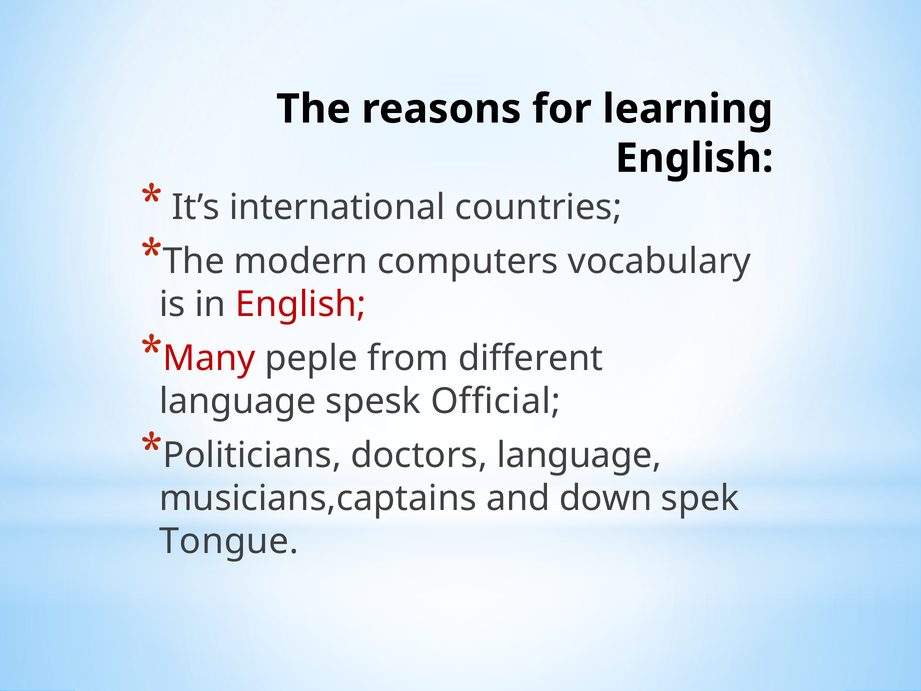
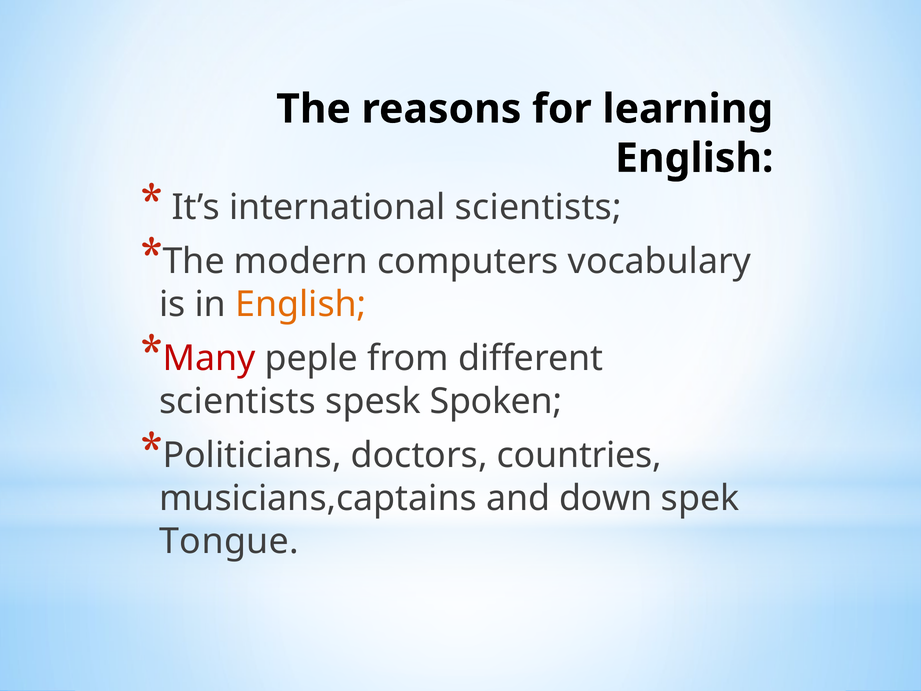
international countries: countries -> scientists (538, 207)
English colour: red -> orange (301, 304)
language: language -> scientists (238, 401)
Official: Official -> Spoken (496, 401)
doctors language: language -> countries (579, 455)
